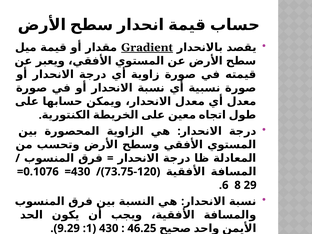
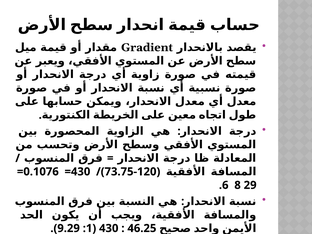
Gradient underline: present -> none (147, 47)
